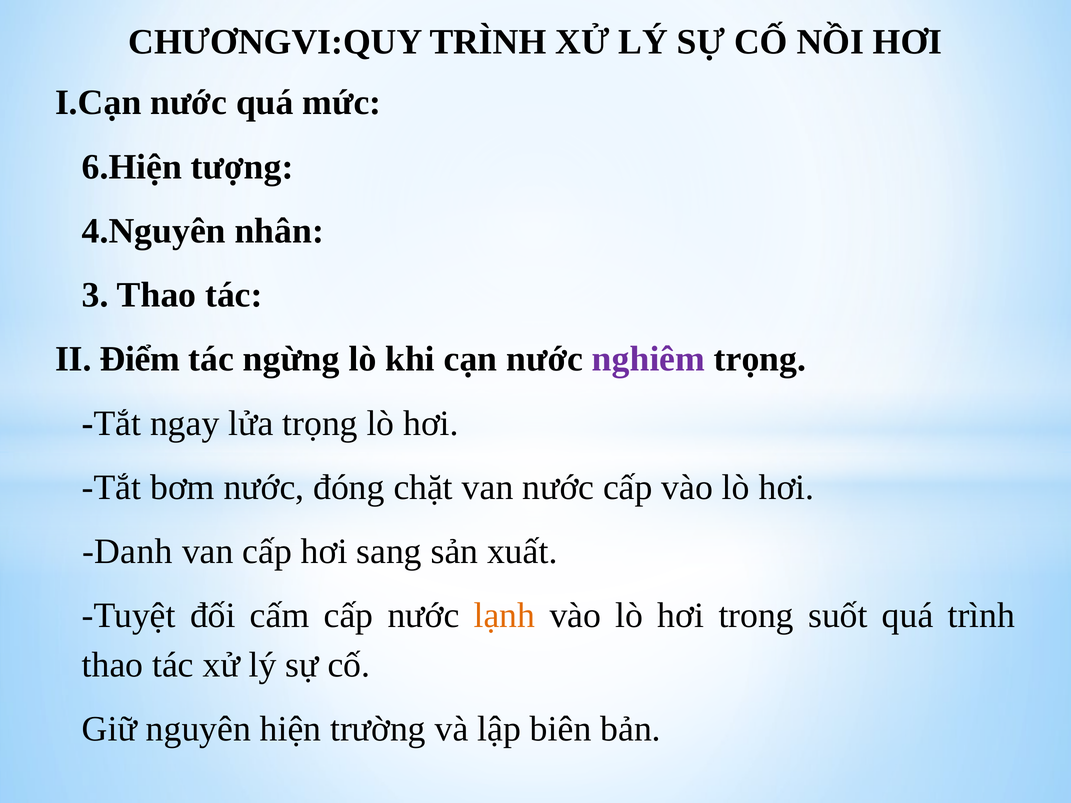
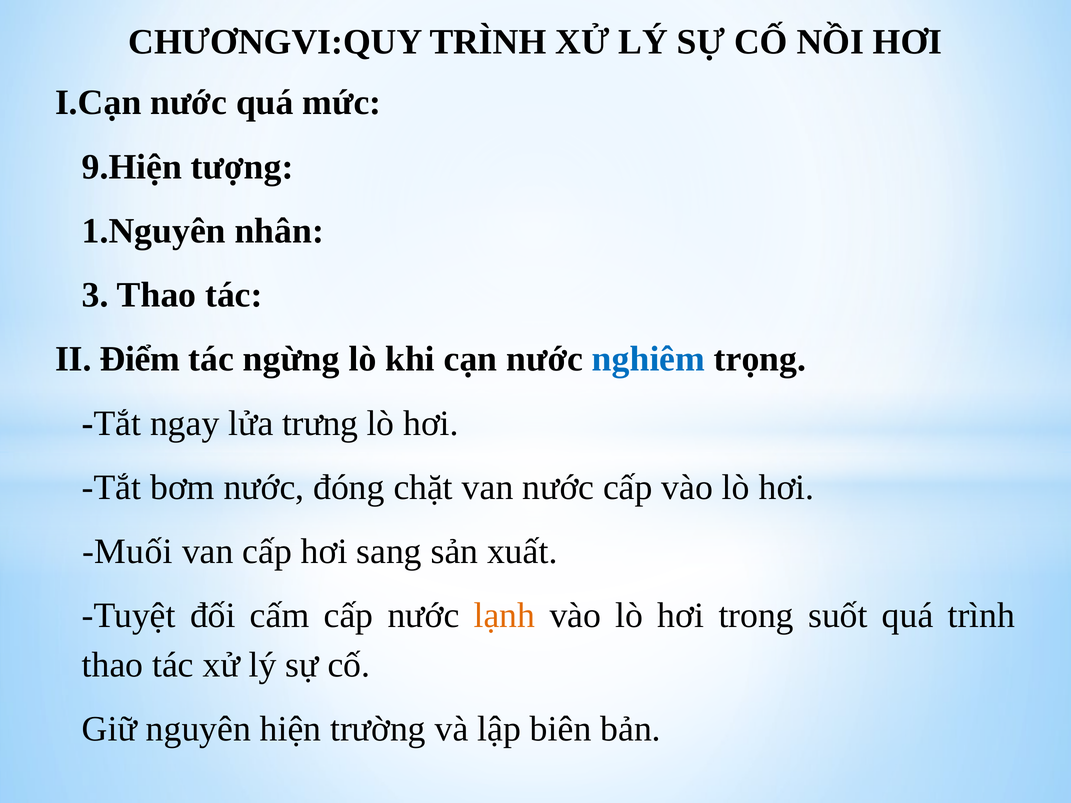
6.Hiện: 6.Hiện -> 9.Hiện (132, 167)
4.Nguyên: 4.Nguyên -> 1.Nguyên (154, 231)
nghiêm colour: purple -> blue (648, 359)
lửa trọng: trọng -> trưng (320, 423)
Danh: Danh -> Muối (127, 552)
